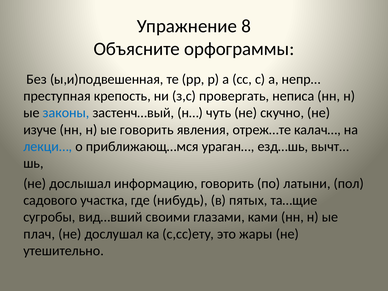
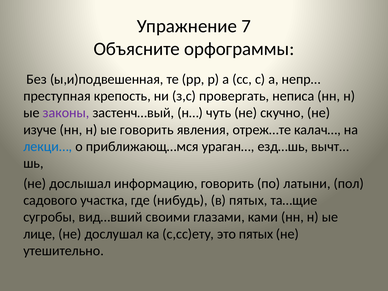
8: 8 -> 7 (246, 26)
законы colour: blue -> purple (66, 113)
плач: плач -> лице (39, 234)
это жары: жары -> пятых (256, 234)
